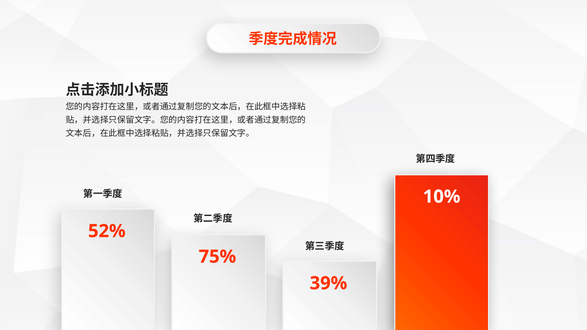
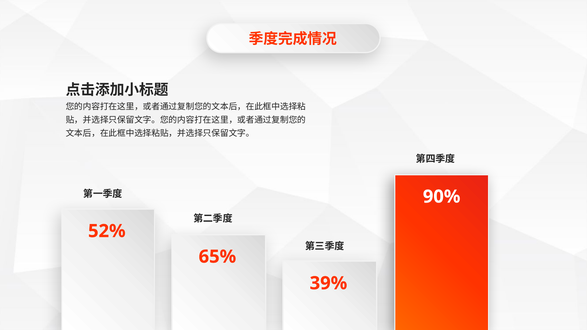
10%: 10% -> 90% (442, 197)
75%: 75% -> 65% (217, 257)
